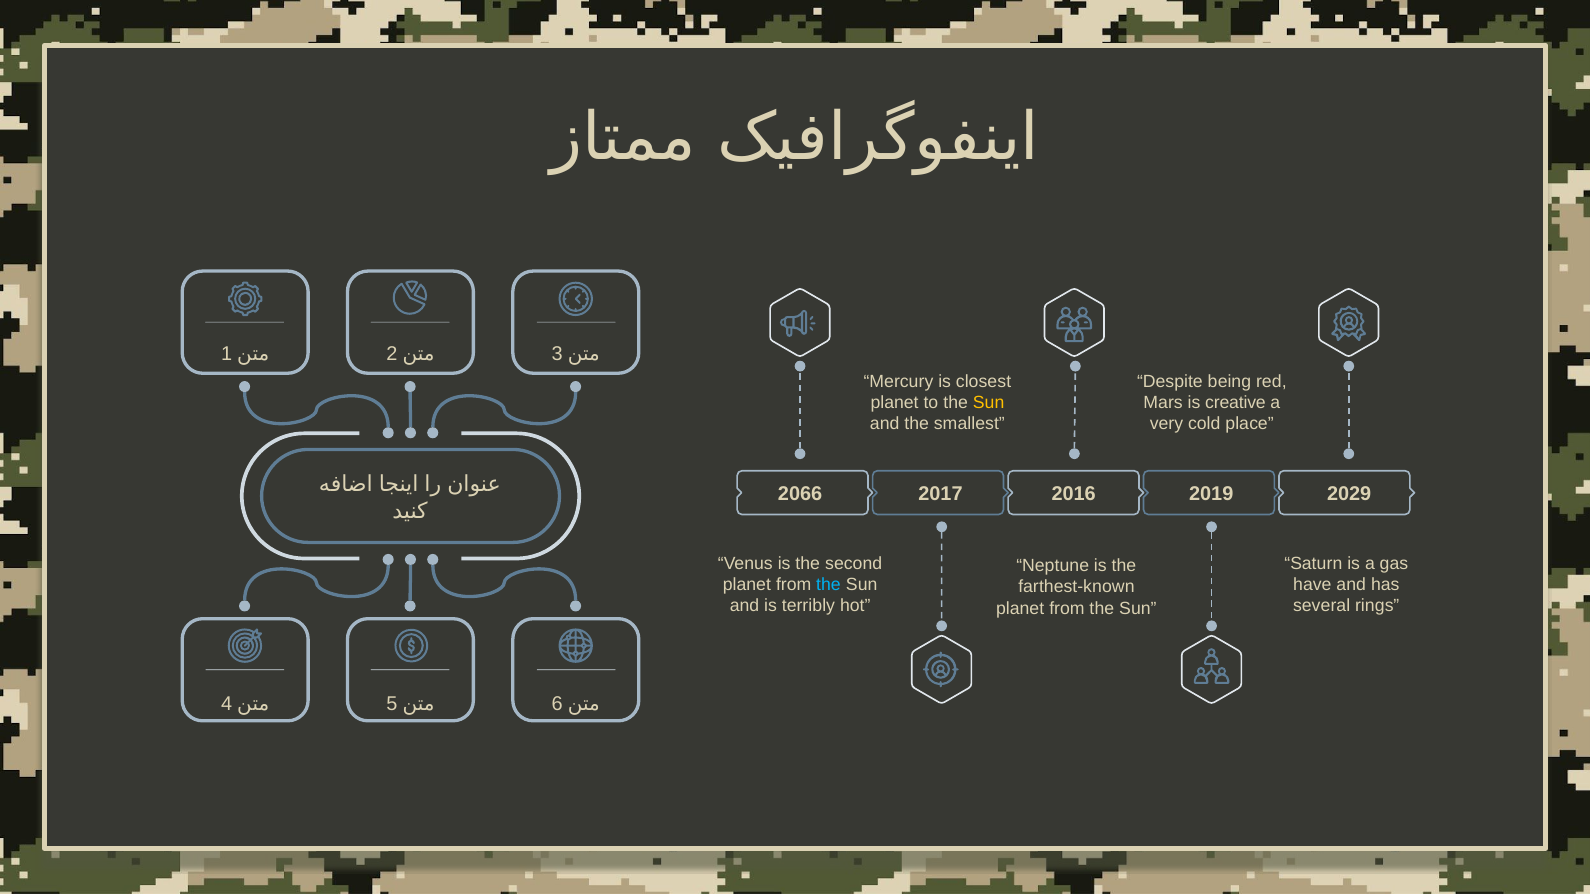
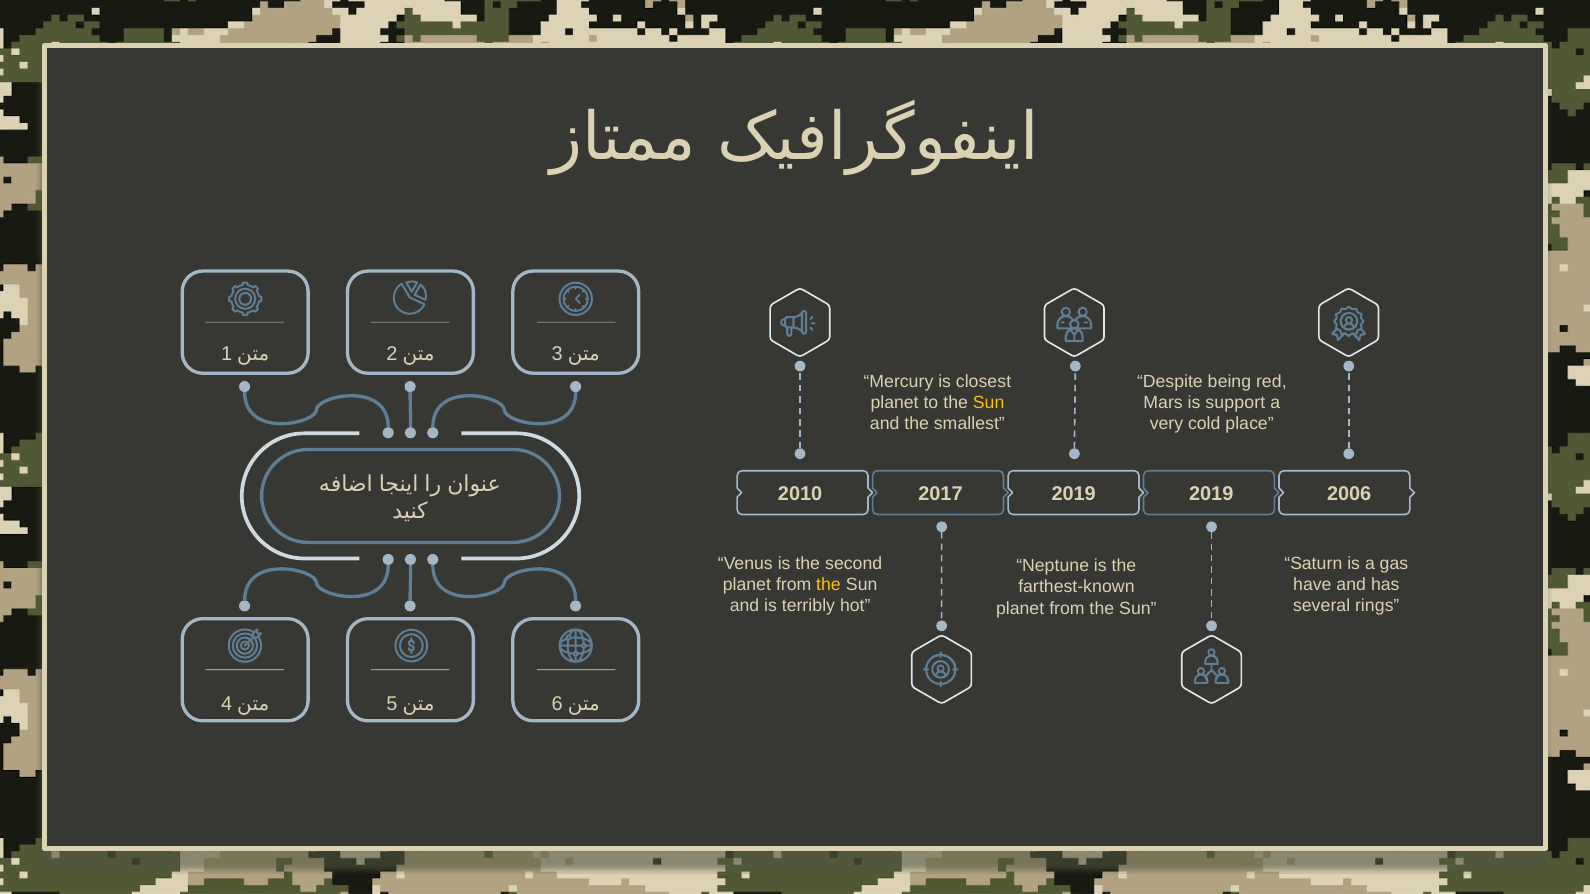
creative: creative -> support (1235, 403)
2066: 2066 -> 2010 (800, 494)
2017 2016: 2016 -> 2019 (1074, 494)
2029: 2029 -> 2006 (1349, 494)
the colour: light blue -> yellow (829, 585)
